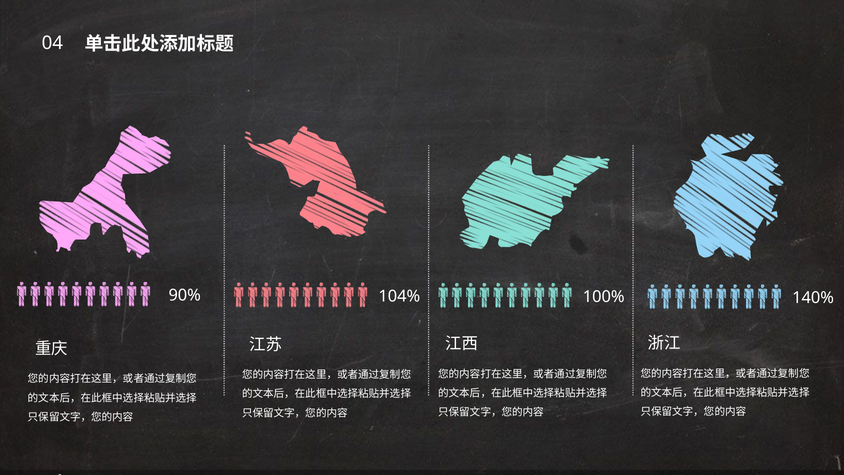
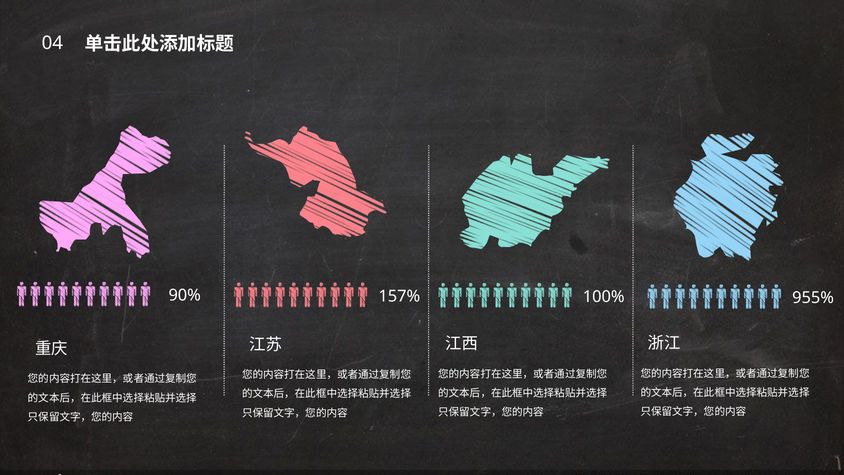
104%: 104% -> 157% (399, 296)
140%: 140% -> 955% (813, 298)
